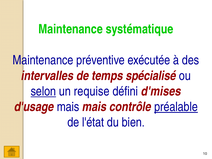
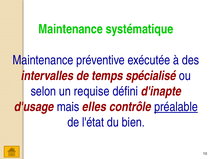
selon underline: present -> none (43, 91)
d'mises: d'mises -> d'inapte (161, 91)
mais mais: mais -> elles (94, 107)
